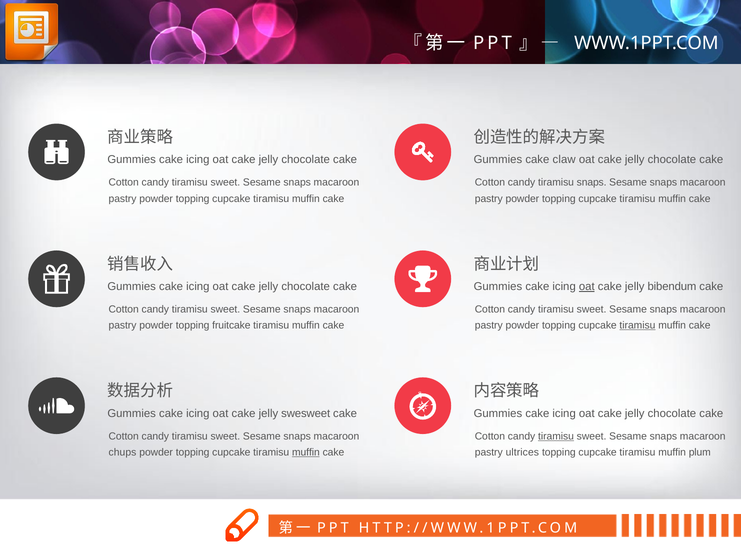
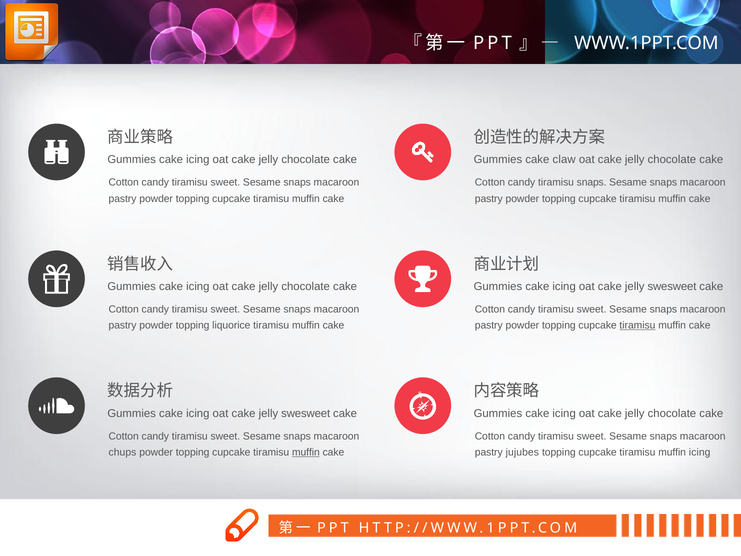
oat underline: present -> none (587, 286)
bibendum: bibendum -> swesweet (672, 286)
fruitcake: fruitcake -> liquorice (231, 325)
tiramisu underline: present -> none (556, 436)
ultrices: ultrices -> jujubes (522, 452)
muffin plum: plum -> icing (700, 452)
